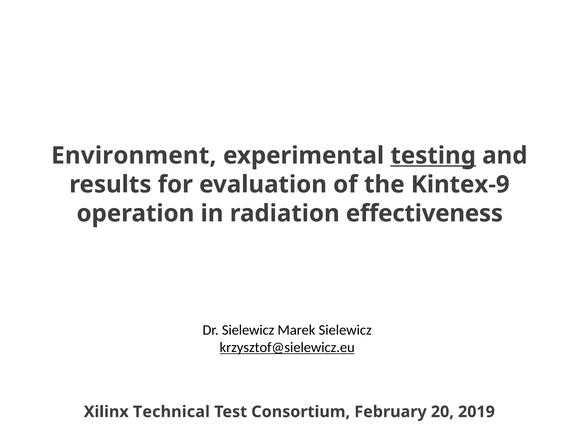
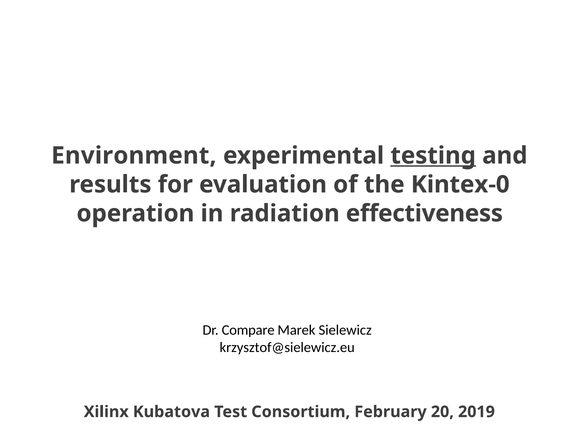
Kintex-9: Kintex-9 -> Kintex-0 (460, 185)
Dr Sielewicz: Sielewicz -> Compare (248, 330)
krzysztof@sielewicz.eu underline: present -> none (287, 348)
Technical: Technical -> Kubatova (171, 412)
